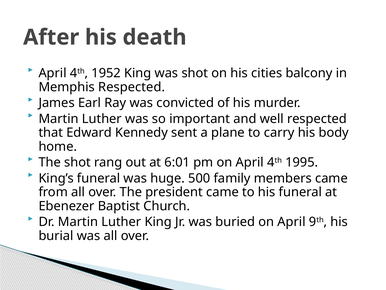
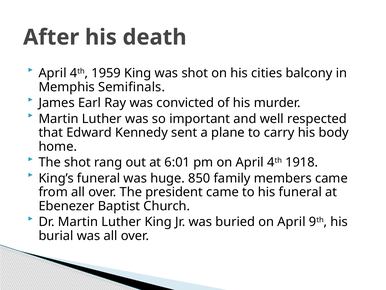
1952: 1952 -> 1959 (106, 73)
Memphis Respected: Respected -> Semifinals (132, 87)
1995: 1995 -> 1918 (302, 162)
500: 500 -> 850 (199, 178)
